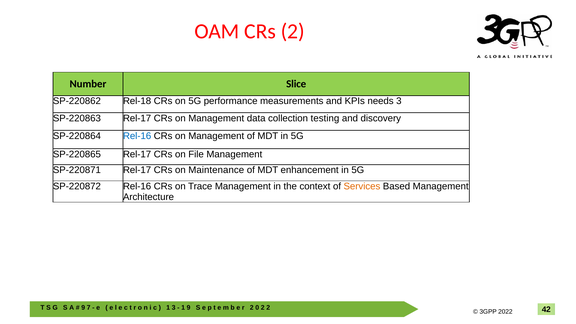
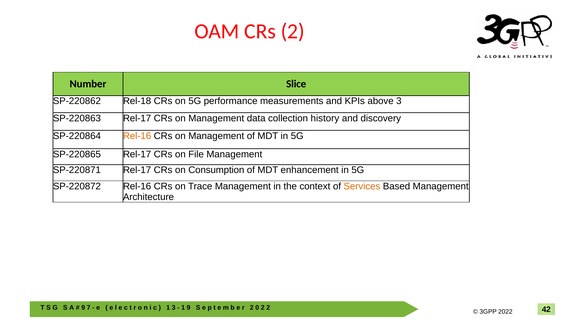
needs: needs -> above (381, 101)
testing: testing -> history (325, 118)
Rel-16 colour: blue -> orange (137, 136)
Maintenance: Maintenance -> Consumption (216, 170)
